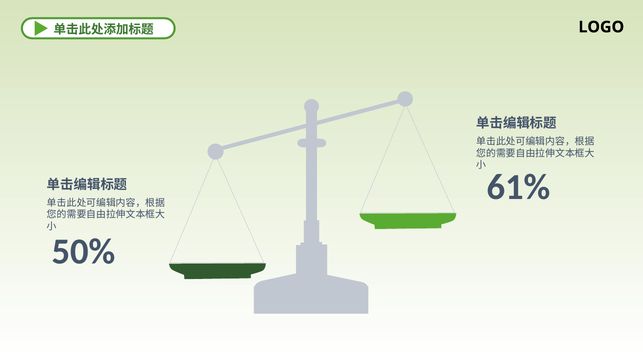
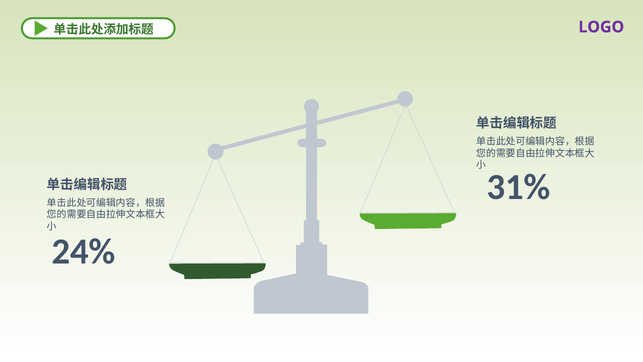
LOGO colour: black -> purple (601, 27)
61%: 61% -> 31% (519, 187)
50%: 50% -> 24% (83, 251)
